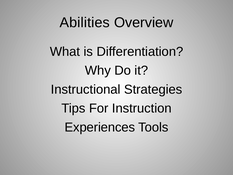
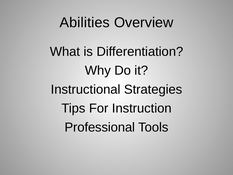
Experiences: Experiences -> Professional (100, 127)
